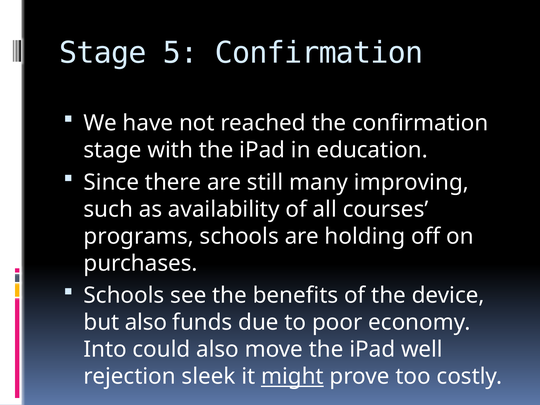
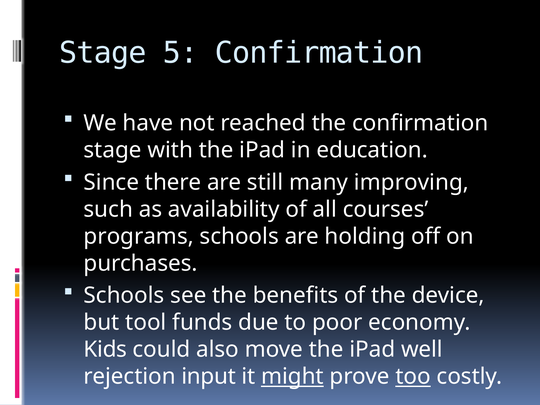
but also: also -> tool (146, 323)
Into: Into -> Kids (105, 350)
sleek: sleek -> input (209, 377)
too underline: none -> present (413, 377)
